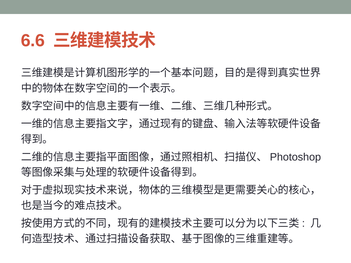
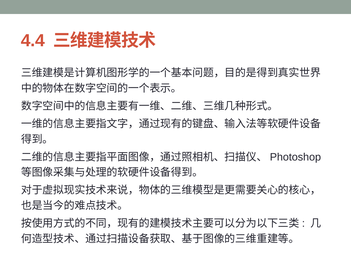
6.6: 6.6 -> 4.4 (33, 41)
